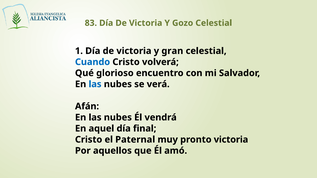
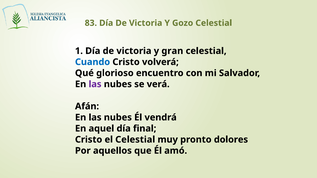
las colour: blue -> purple (95, 84)
el Paternal: Paternal -> Celestial (135, 140)
pronto victoria: victoria -> dolores (231, 140)
